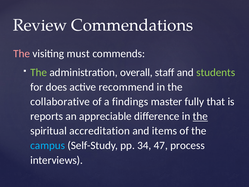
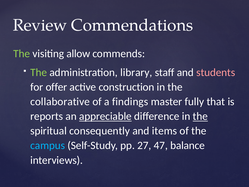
The colour: pink -> light green (22, 54)
must: must -> allow (78, 54)
overall: overall -> library (136, 72)
students colour: light green -> pink (216, 72)
does: does -> offer (56, 87)
recommend: recommend -> construction (126, 87)
appreciable underline: none -> present (105, 116)
accreditation: accreditation -> consequently (100, 131)
34: 34 -> 27 (144, 145)
process: process -> balance (188, 145)
